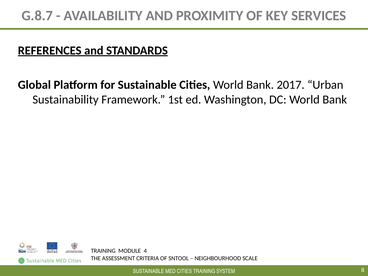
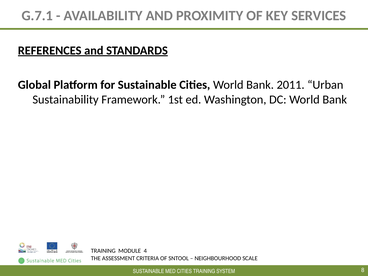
G.8.7: G.8.7 -> G.7.1 (37, 16)
2017: 2017 -> 2011 (291, 85)
